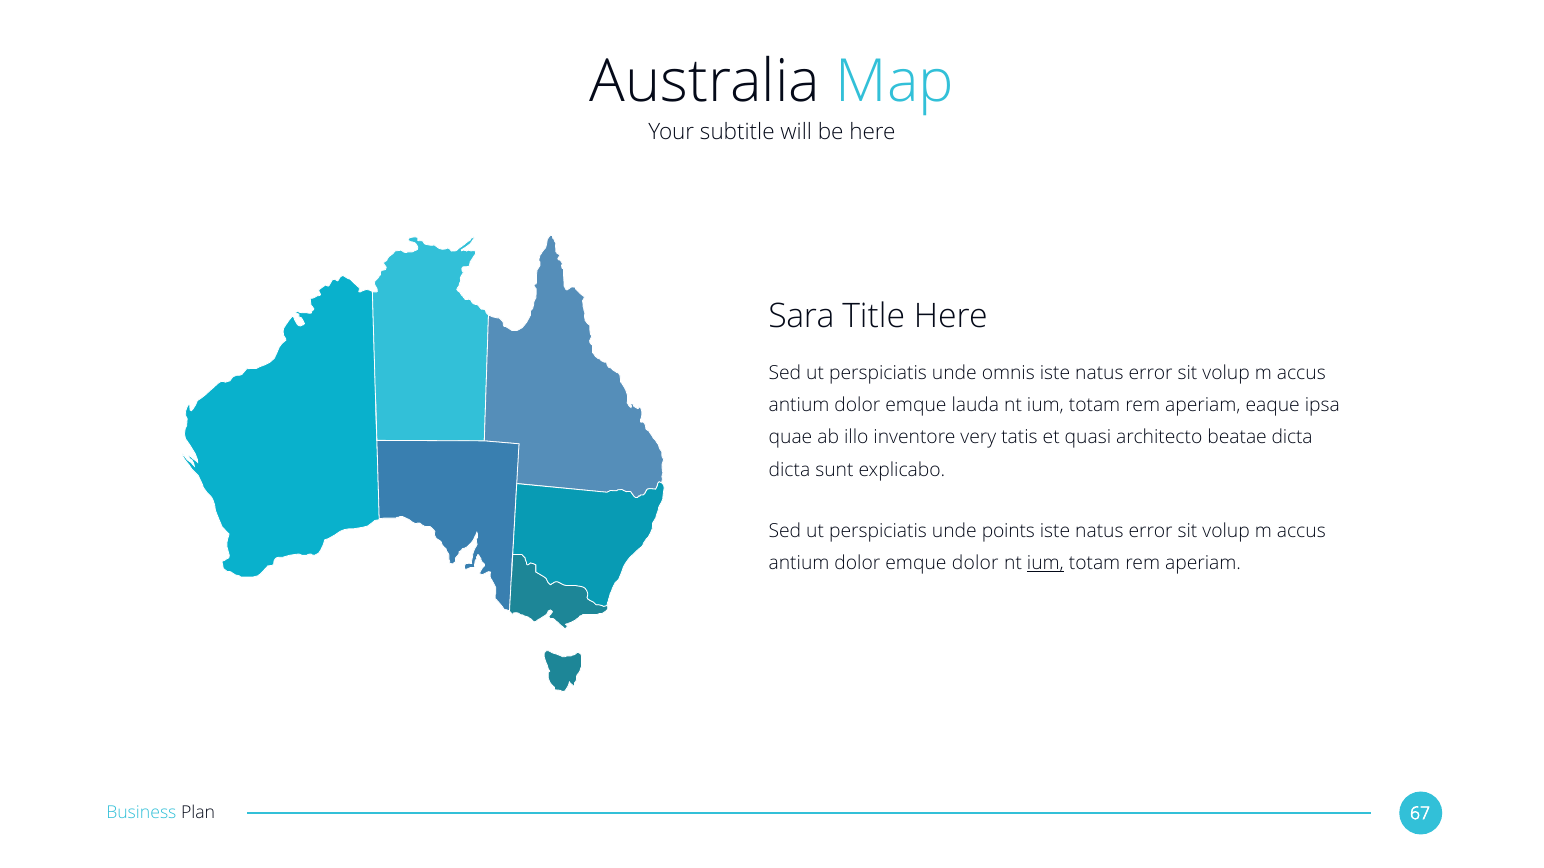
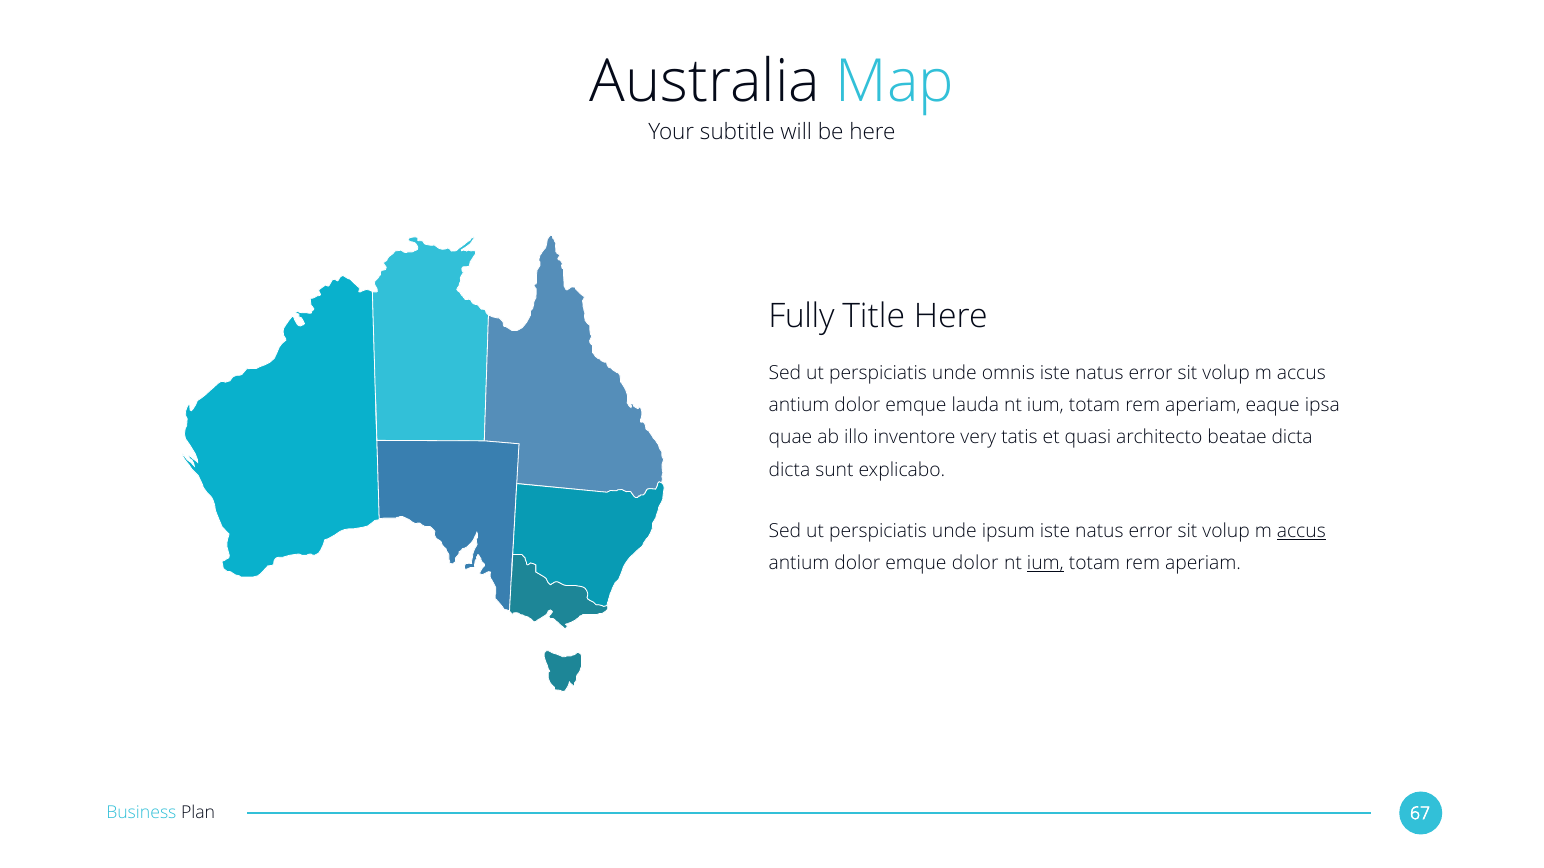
Sara: Sara -> Fully (801, 317)
points: points -> ipsum (1008, 532)
accus underline: none -> present (1301, 532)
